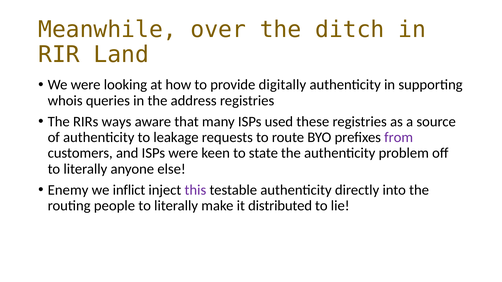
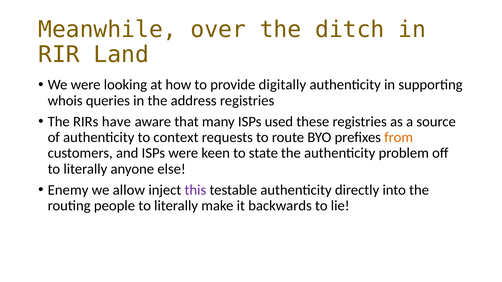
ways: ways -> have (116, 122)
leakage: leakage -> context (176, 138)
from colour: purple -> orange (399, 138)
inflict: inflict -> allow (129, 190)
distributed: distributed -> backwards (280, 206)
